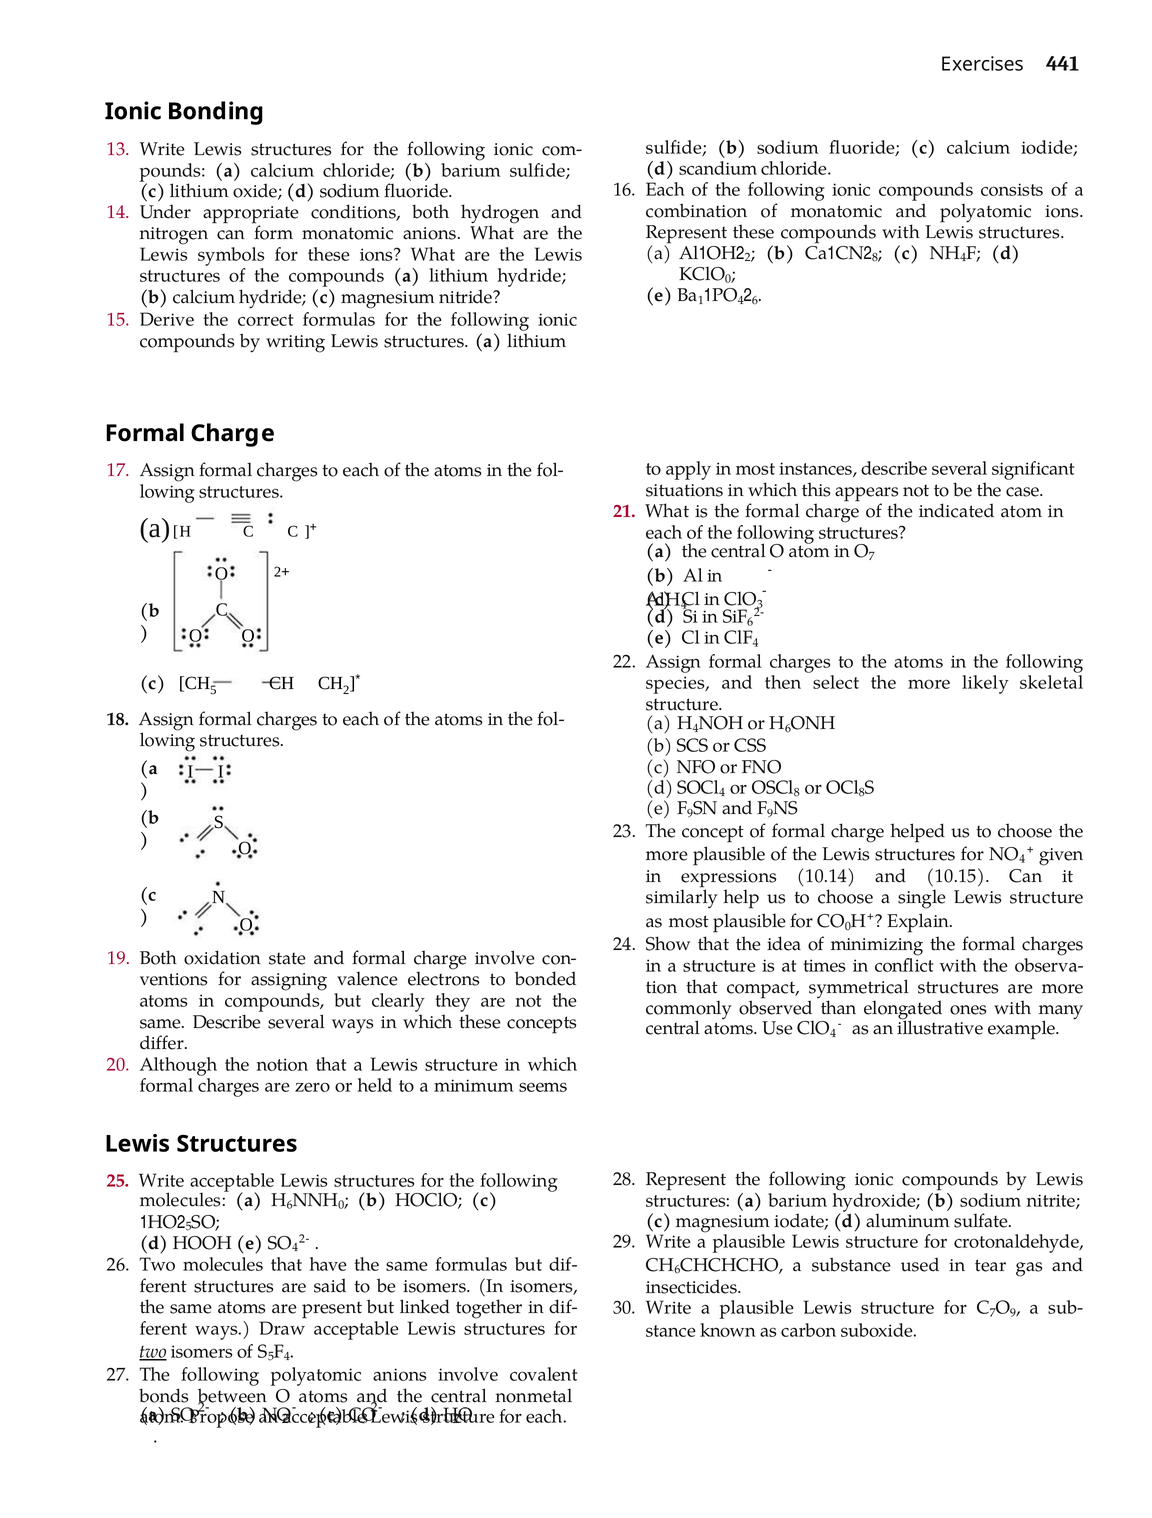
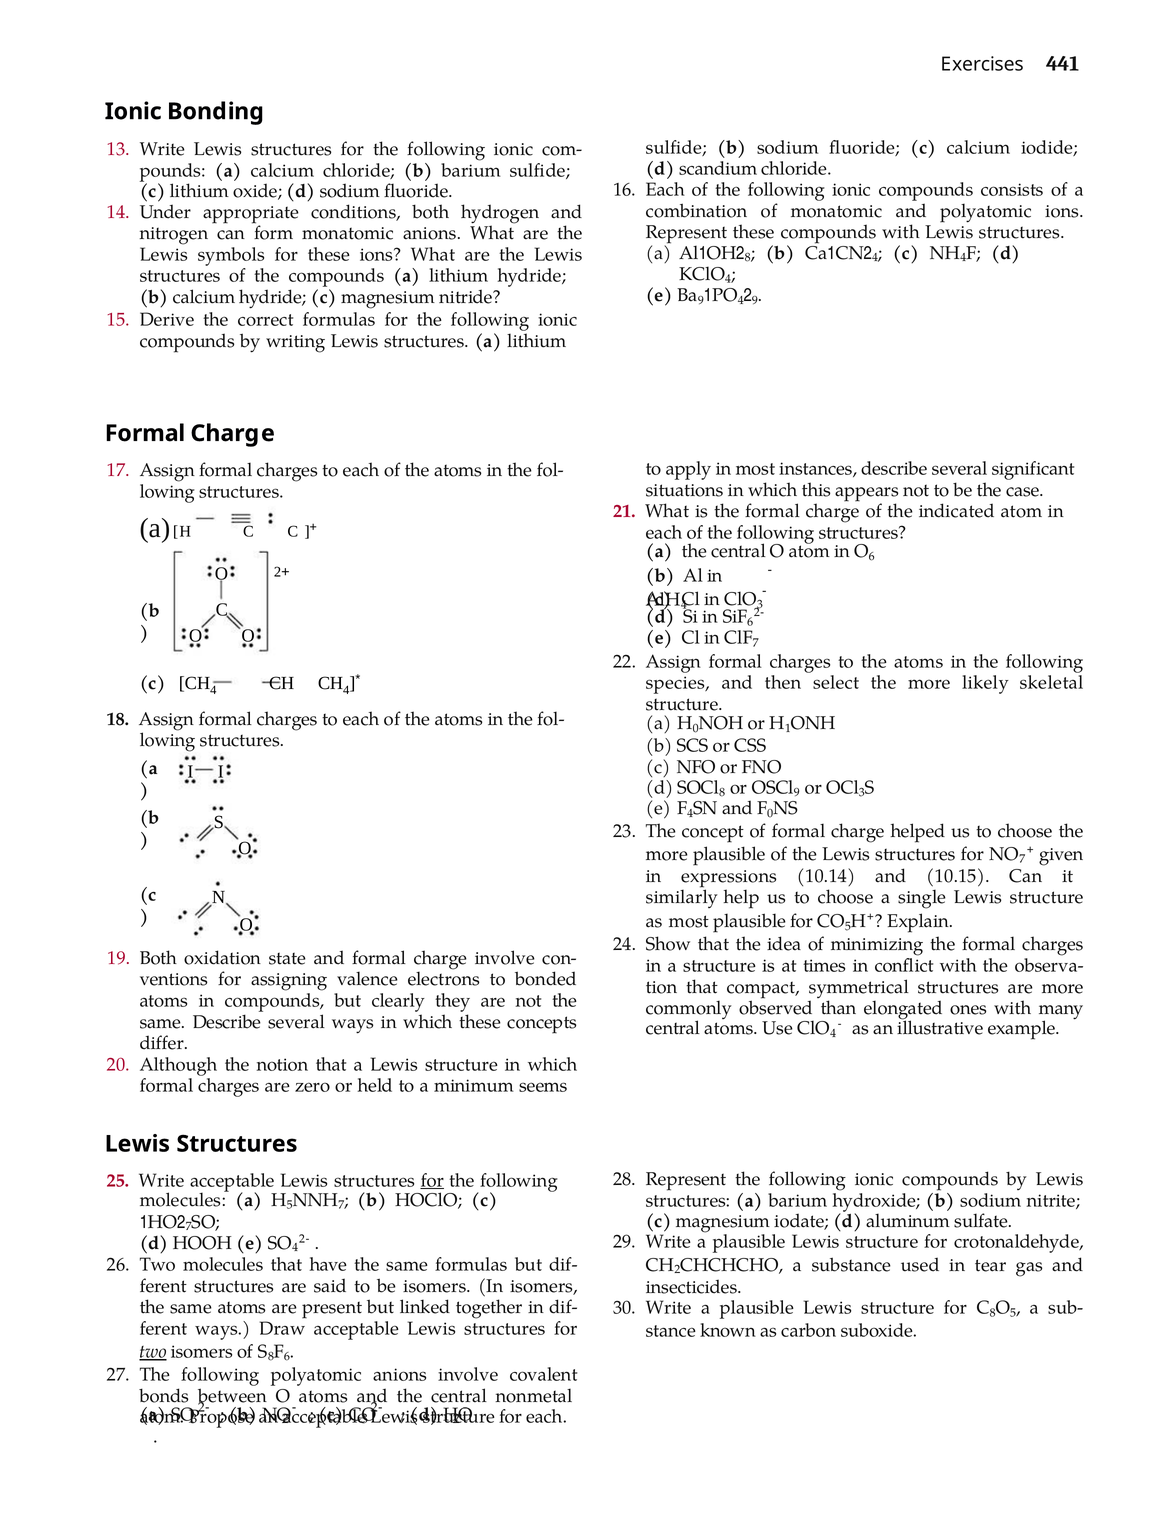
2: 2 -> 8 (748, 258)
8: 8 -> 4 (875, 258)
0: 0 -> 4 (728, 279)
1: 1 -> 9 (701, 300)
2 6: 6 -> 9 (755, 300)
O 7: 7 -> 6 (872, 557)
4: 4 -> 7 (756, 643)
c CH 5: 5 -> 4 (213, 690)
CH CH 2: 2 -> 4 (346, 690)
H 4: 4 -> 0 (696, 728)
or H 6: 6 -> 1 (788, 728)
4: 4 -> 8 (722, 793)
8: 8 -> 9 (797, 793)
8: 8 -> 3 (862, 793)
9: 9 -> 4 (690, 814)
9: 9 -> 0 (770, 814)
NO 4: 4 -> 7 (1022, 859)
CO 0: 0 -> 5 (848, 927)
for underline: none -> present (432, 1181)
a H 6: 6 -> 5 (290, 1205)
0: 0 -> 7 (341, 1205)
5: 5 -> 7 (189, 1227)
CH 6: 6 -> 2 (677, 1270)
C 7: 7 -> 8 (993, 1313)
O 9: 9 -> 5 (1013, 1313)
S 5: 5 -> 8 (271, 1357)
4: 4 -> 6 (287, 1357)
